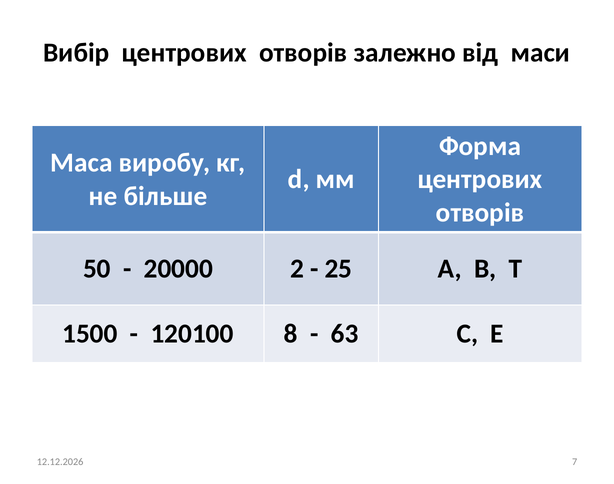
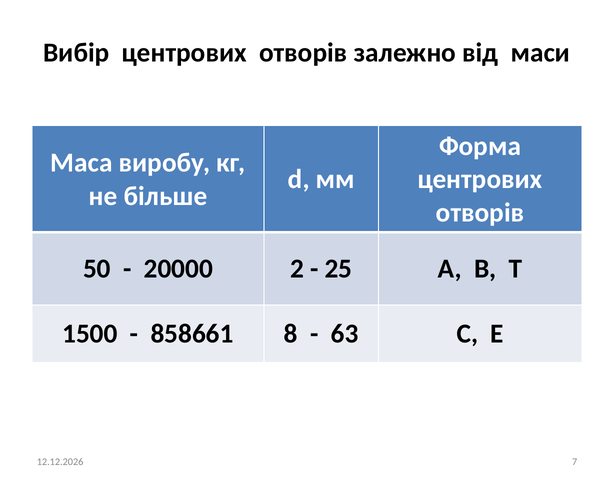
120100: 120100 -> 858661 (192, 334)
